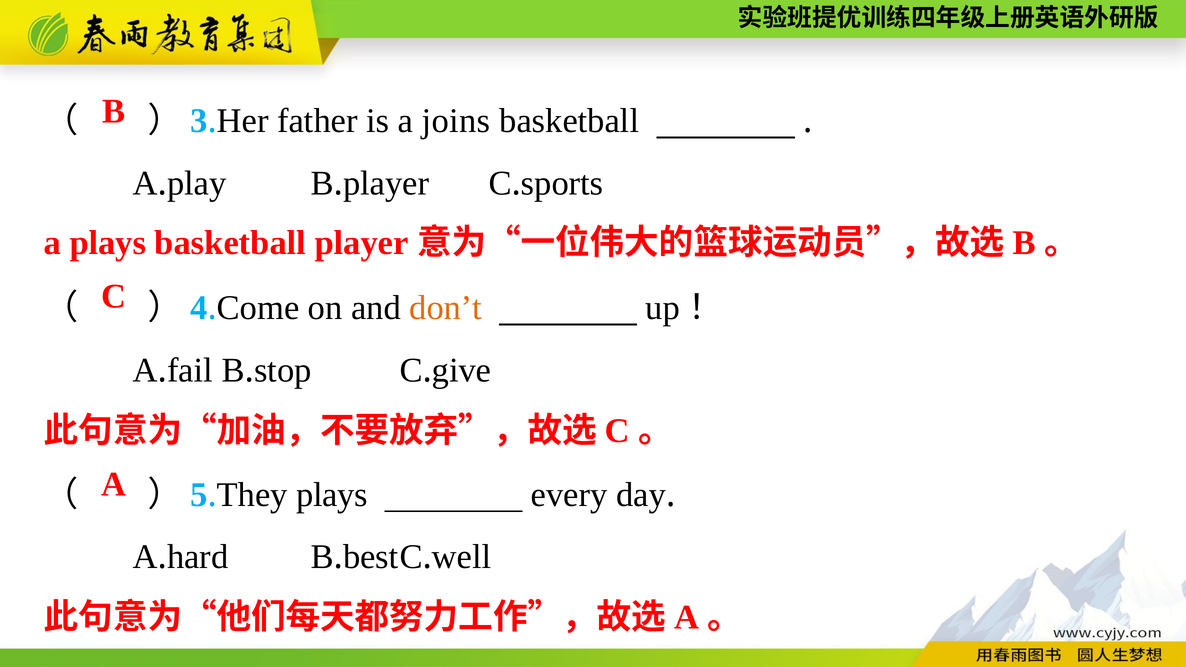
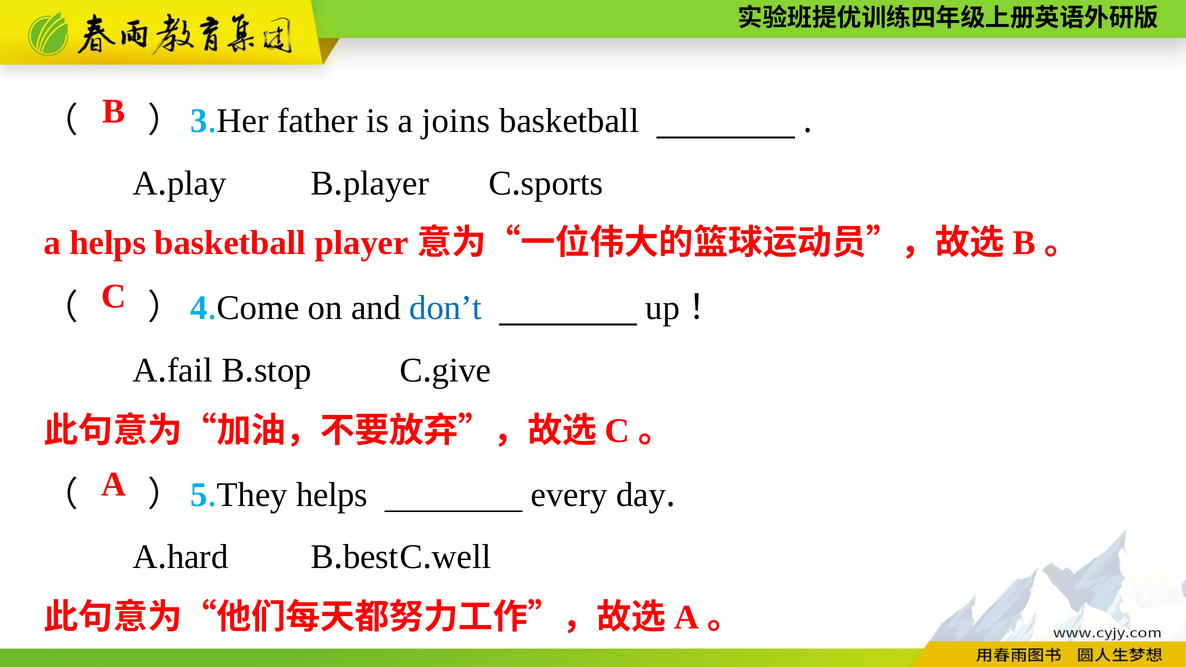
a plays: plays -> helps (108, 243)
don’t colour: orange -> blue (446, 308)
plays: plays -> helps (332, 495)
